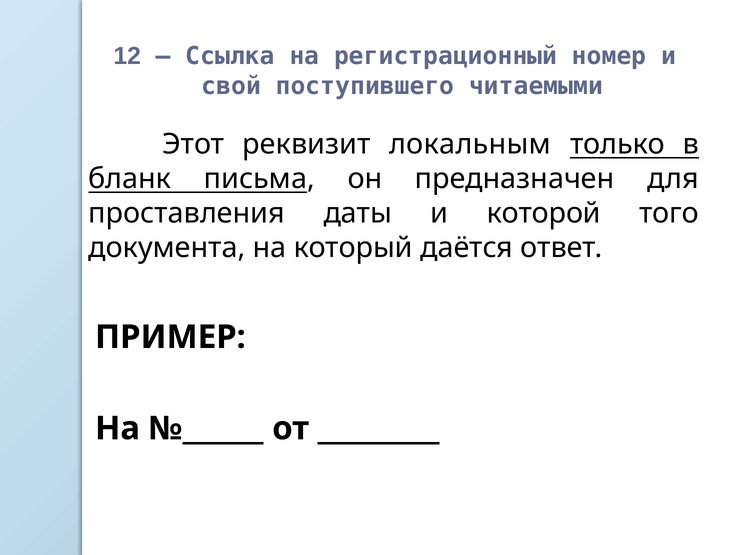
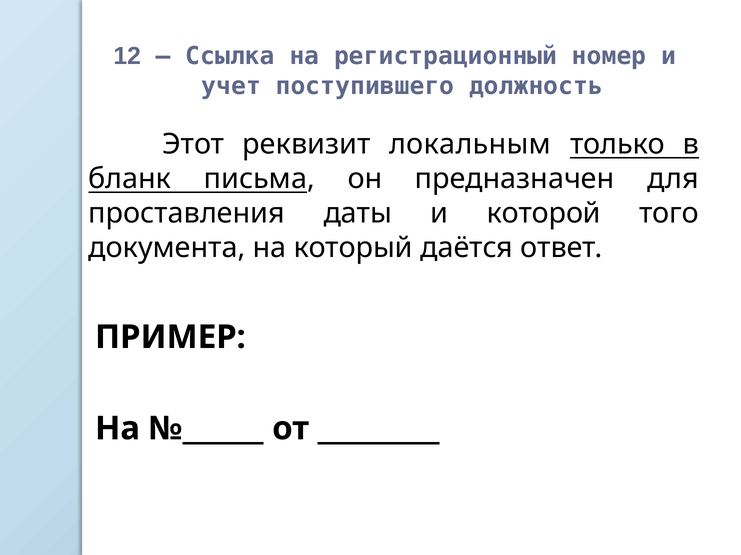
свой: свой -> учет (231, 86)
читаемыми: читаемыми -> должность (536, 86)
